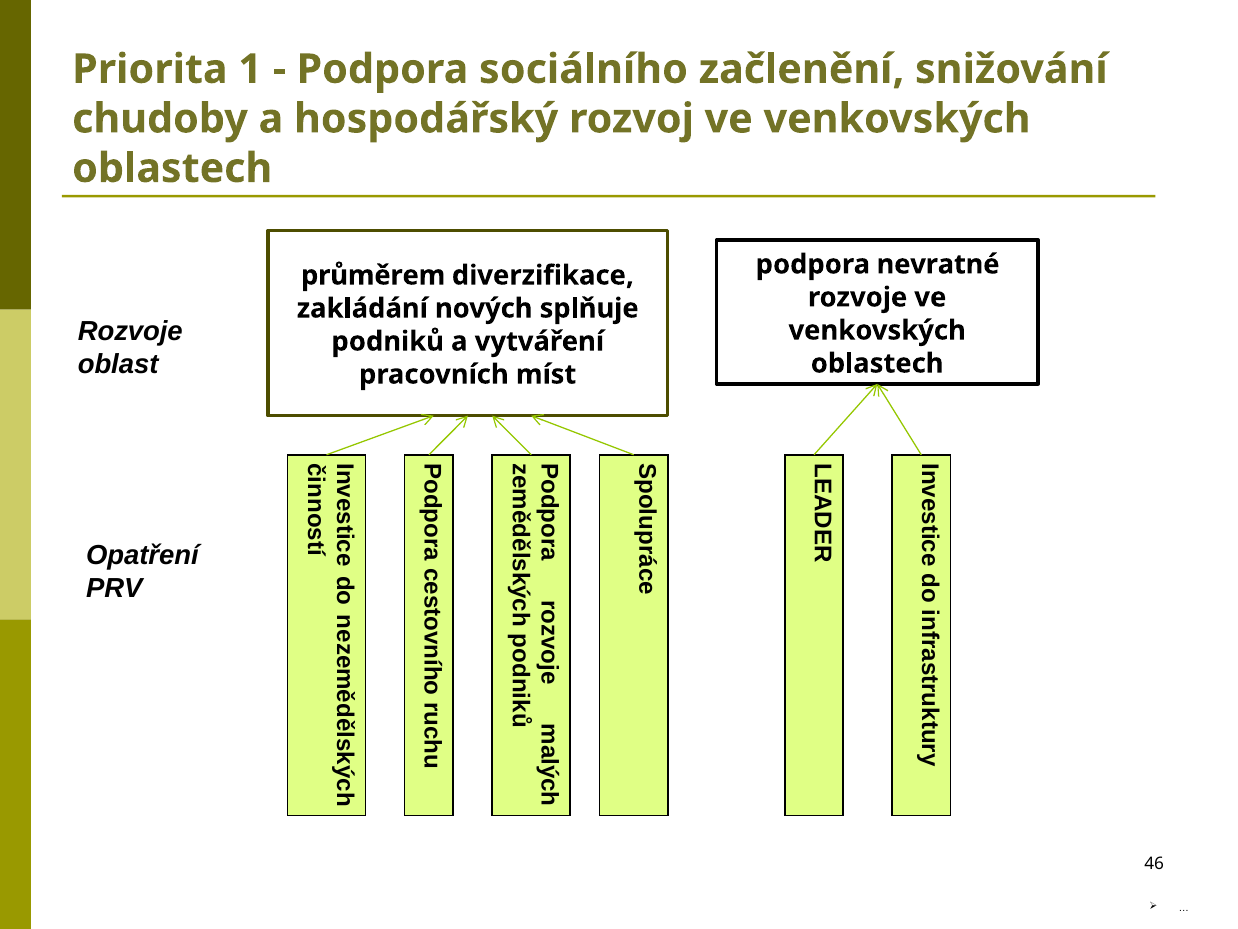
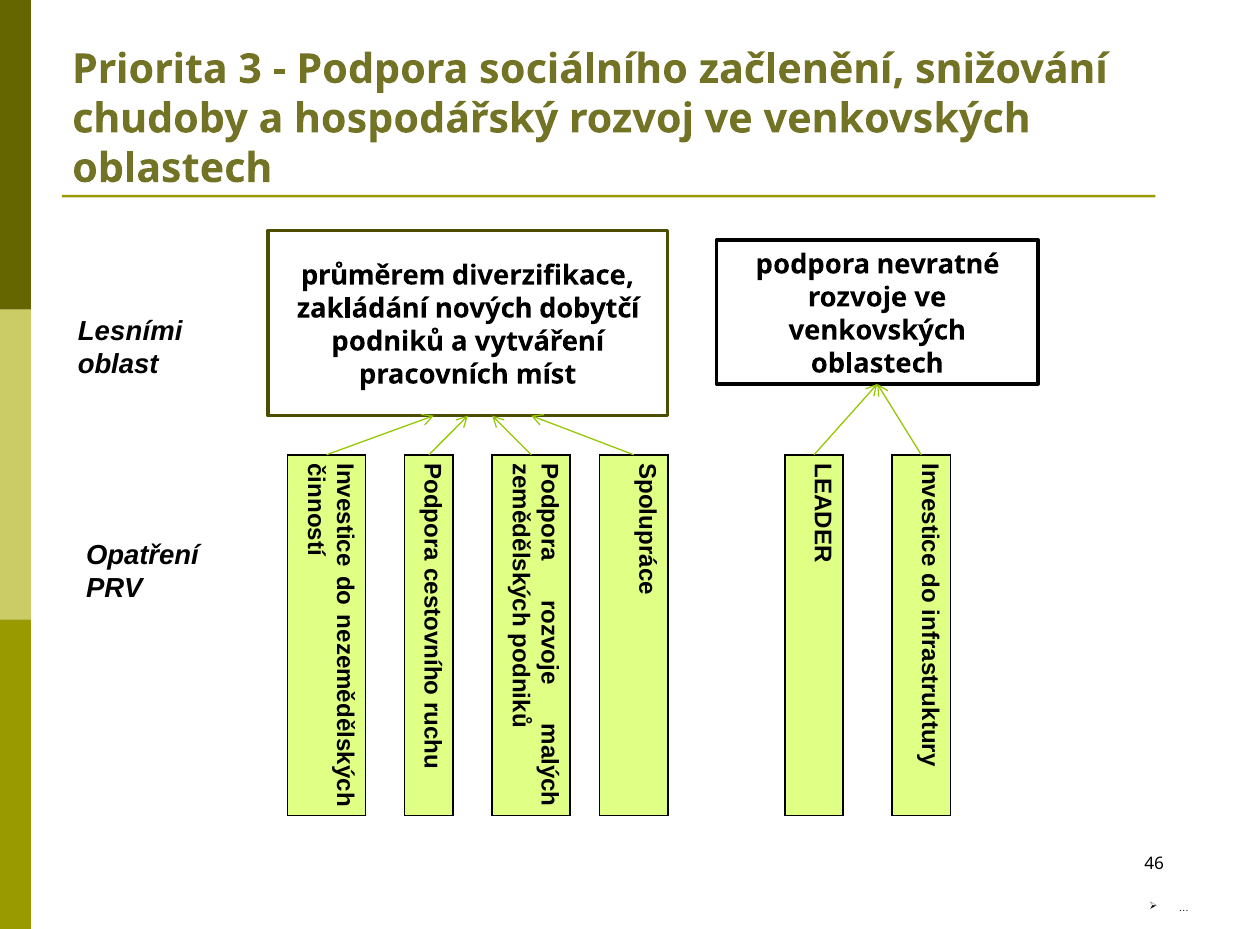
1: 1 -> 3 (250, 69)
splňuje: splňuje -> dobytčí (589, 308)
Rozvoje: Rozvoje -> Lesními (130, 331)
